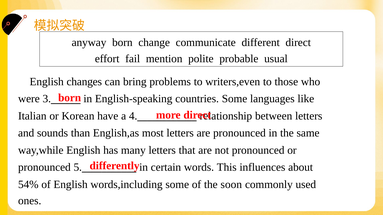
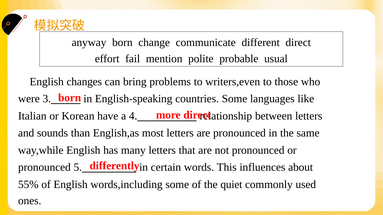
54%: 54% -> 55% (28, 185)
soon: soon -> quiet (231, 185)
